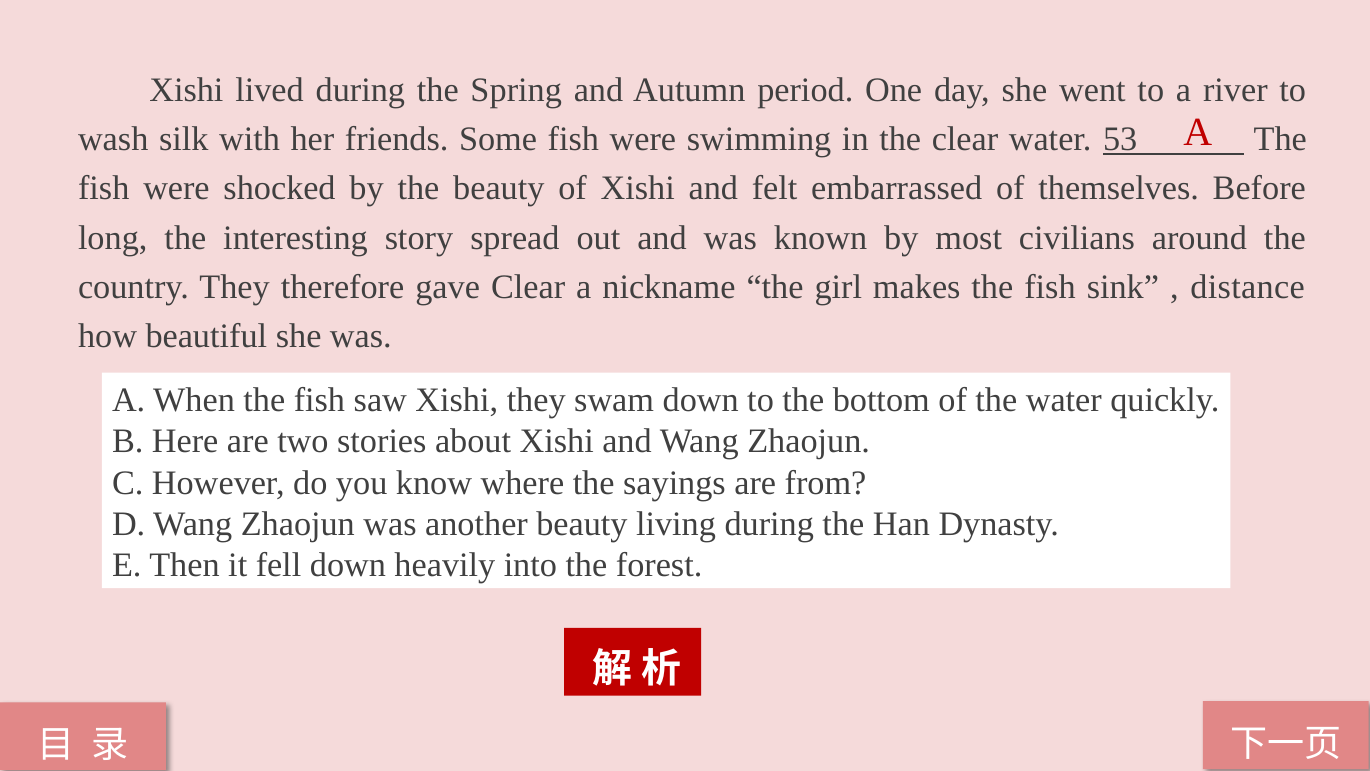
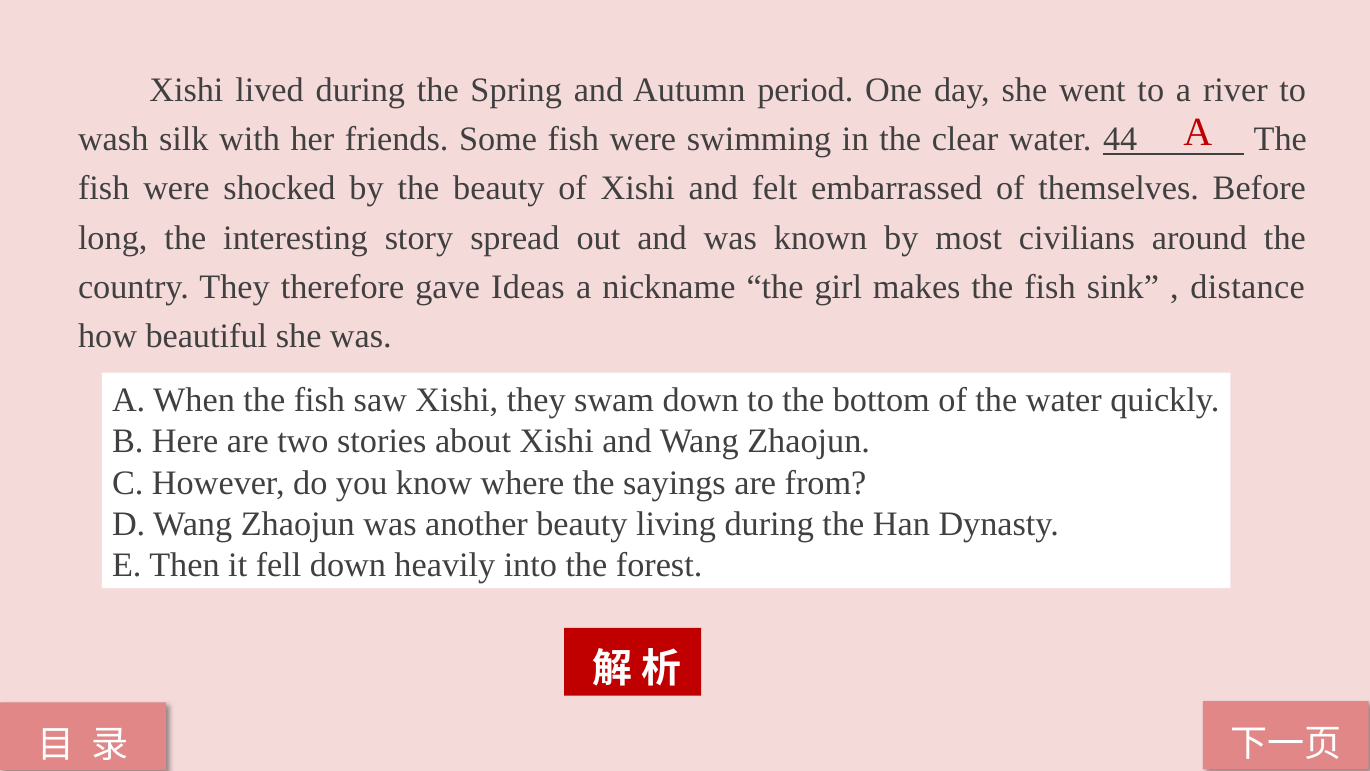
53: 53 -> 44 (1120, 139)
gave Clear: Clear -> Ideas (528, 287)
